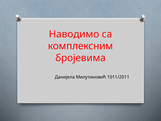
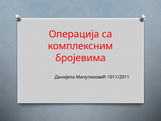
Наводимо: Наводимо -> Операција (74, 34)
